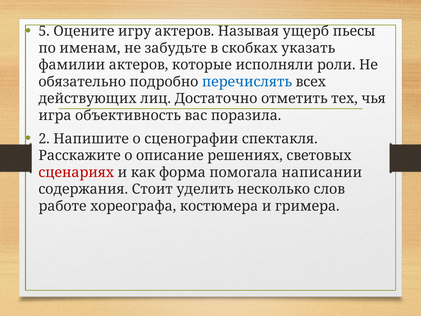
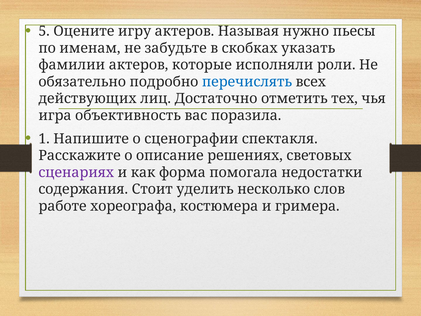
ущерб: ущерб -> нужно (306, 31)
2: 2 -> 1 (44, 139)
сценариях colour: red -> purple (76, 172)
написании: написании -> недостатки (322, 172)
